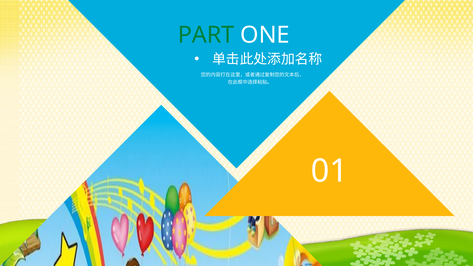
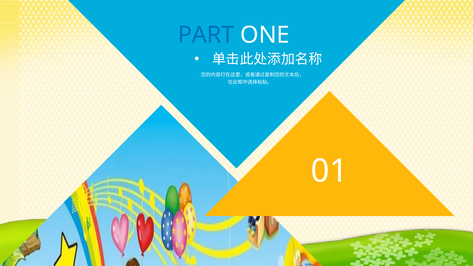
PART colour: green -> blue (206, 35)
